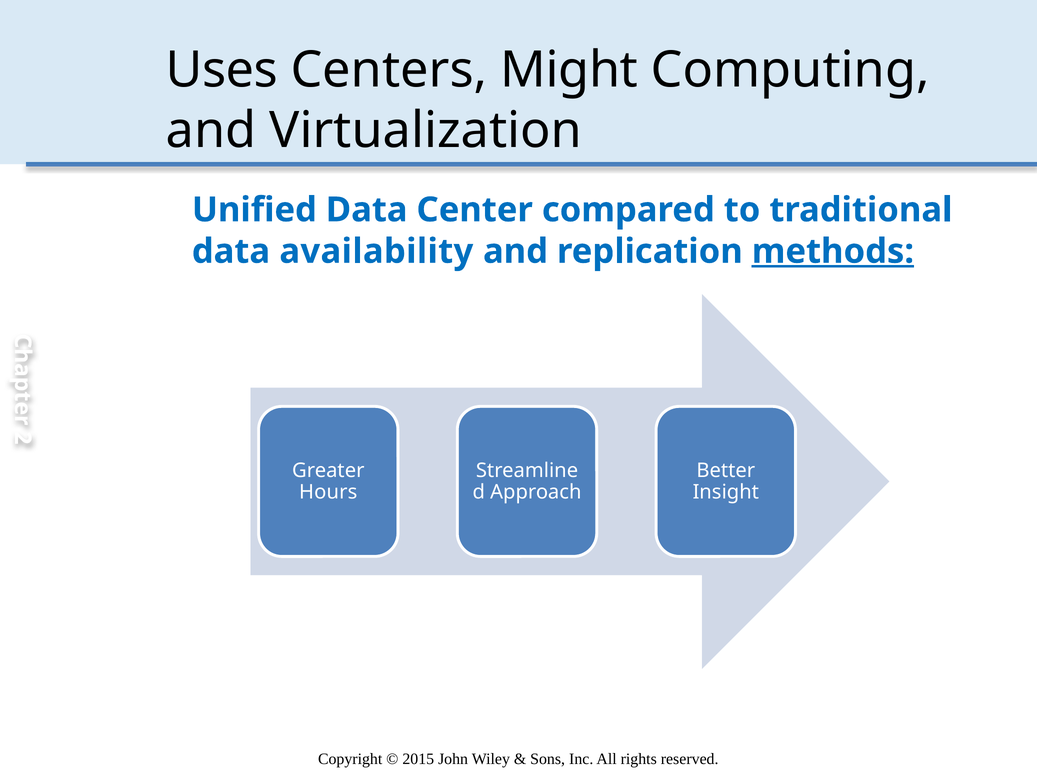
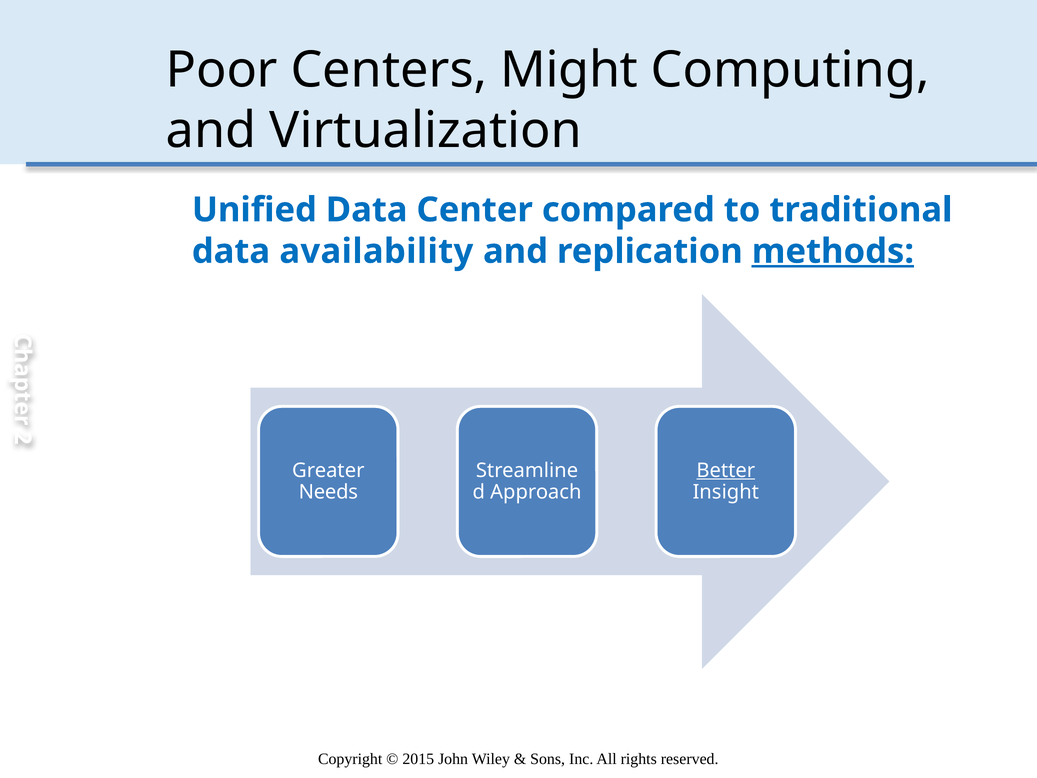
Uses: Uses -> Poor (222, 70)
Better underline: none -> present (726, 470)
Hours: Hours -> Needs (328, 492)
